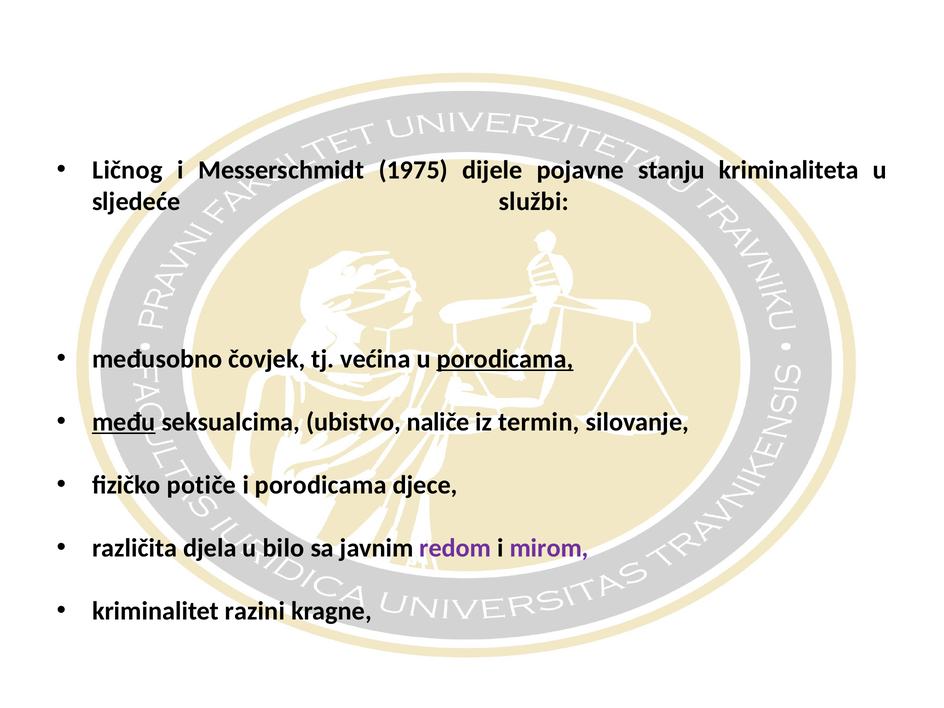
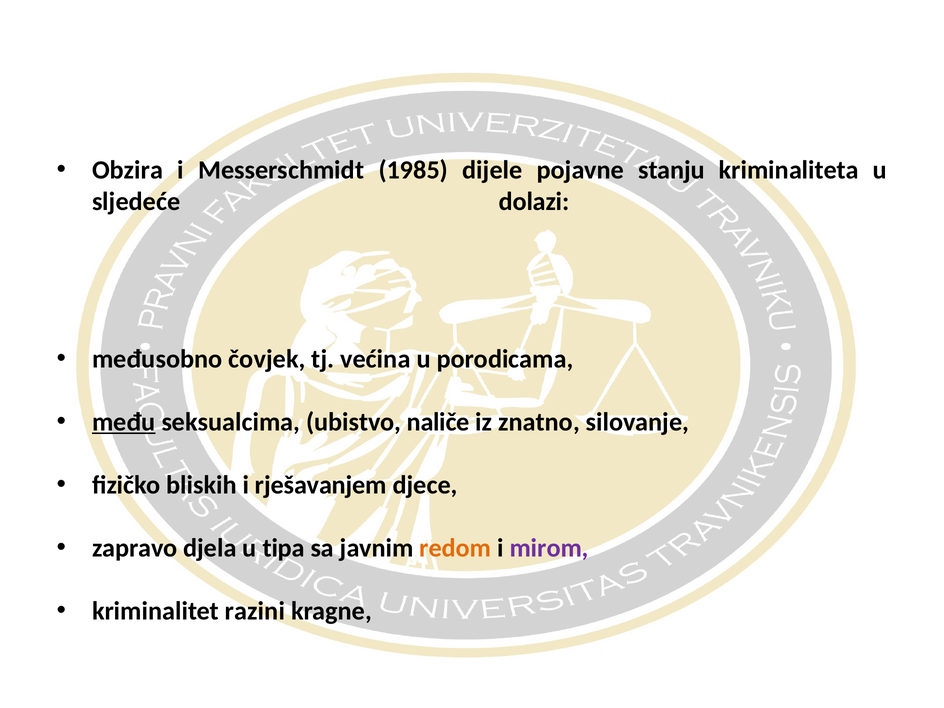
Ličnog: Ličnog -> Obzira (128, 170)
1975: 1975 -> 1985 (413, 170)
službi: službi -> dolazi (534, 202)
porodicama underline: present -> none (505, 359)
termin: termin -> znatno (539, 422)
potiče: potiče -> bliskih (202, 485)
i porodicama: porodicama -> rješavanjem (321, 485)
različita: različita -> zapravo (135, 548)
bilo: bilo -> tipa (284, 548)
redom colour: purple -> orange (455, 548)
